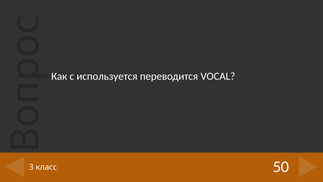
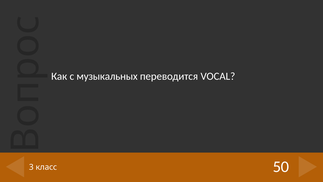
используется: используется -> музыкальных (107, 76)
